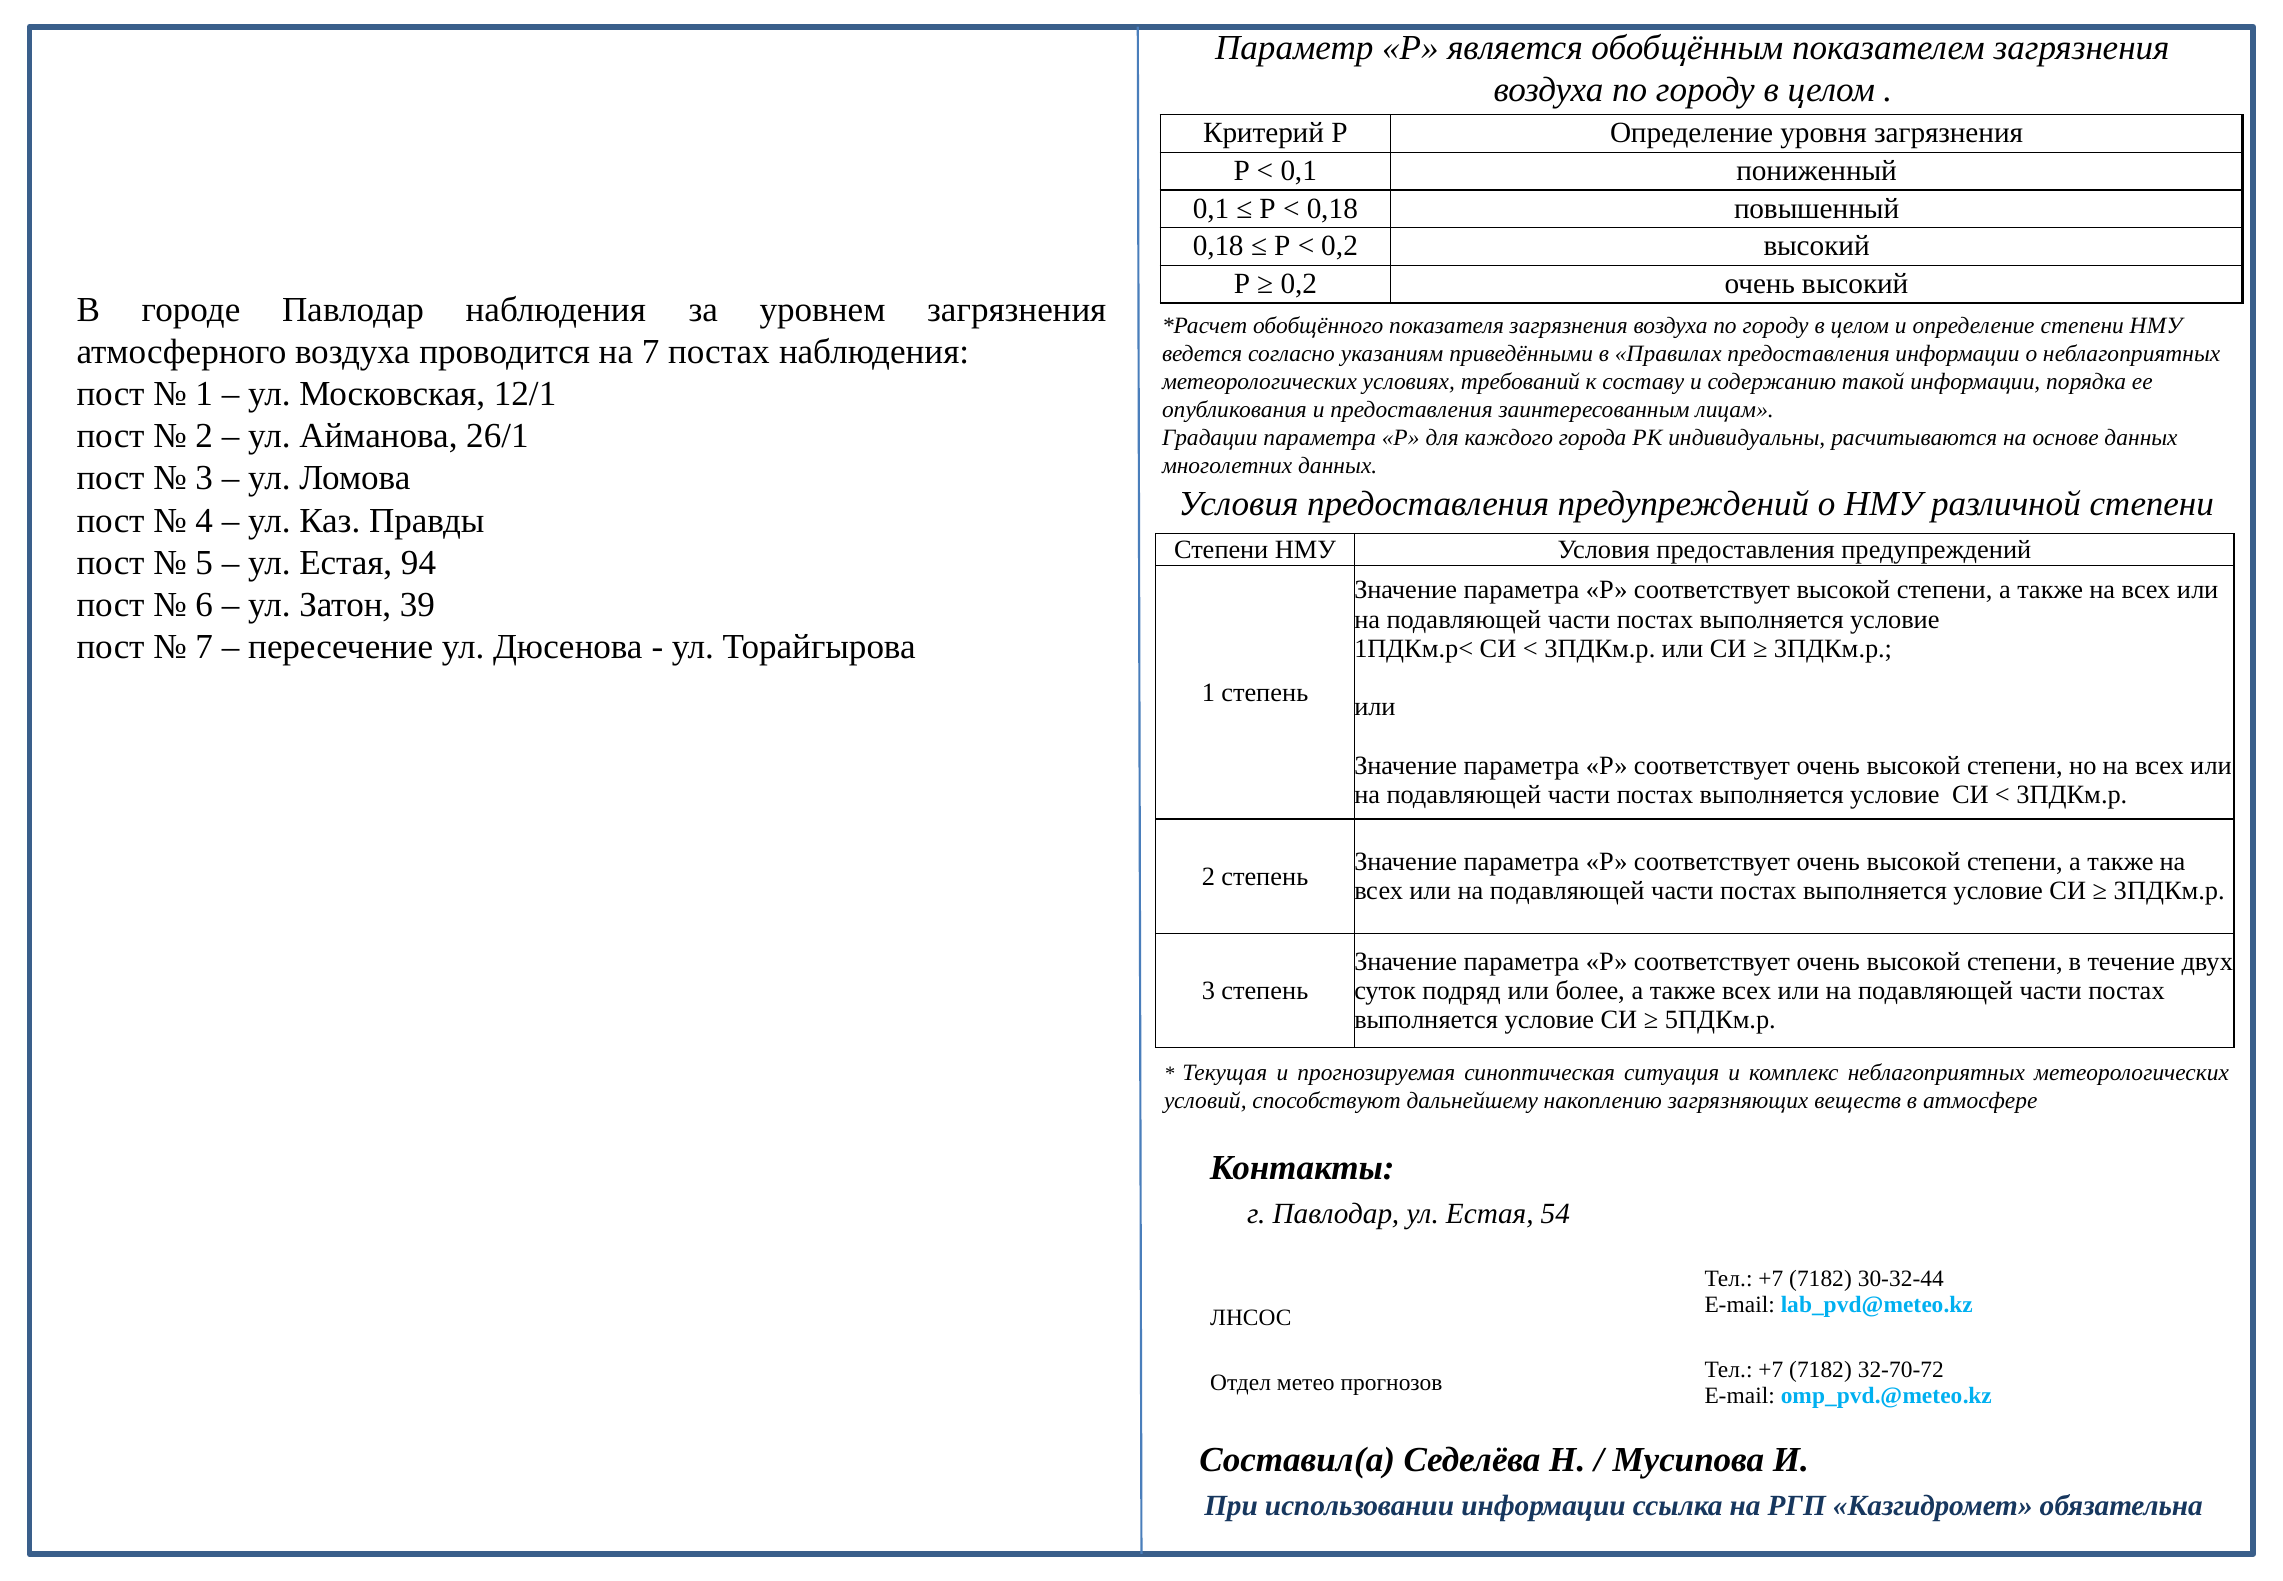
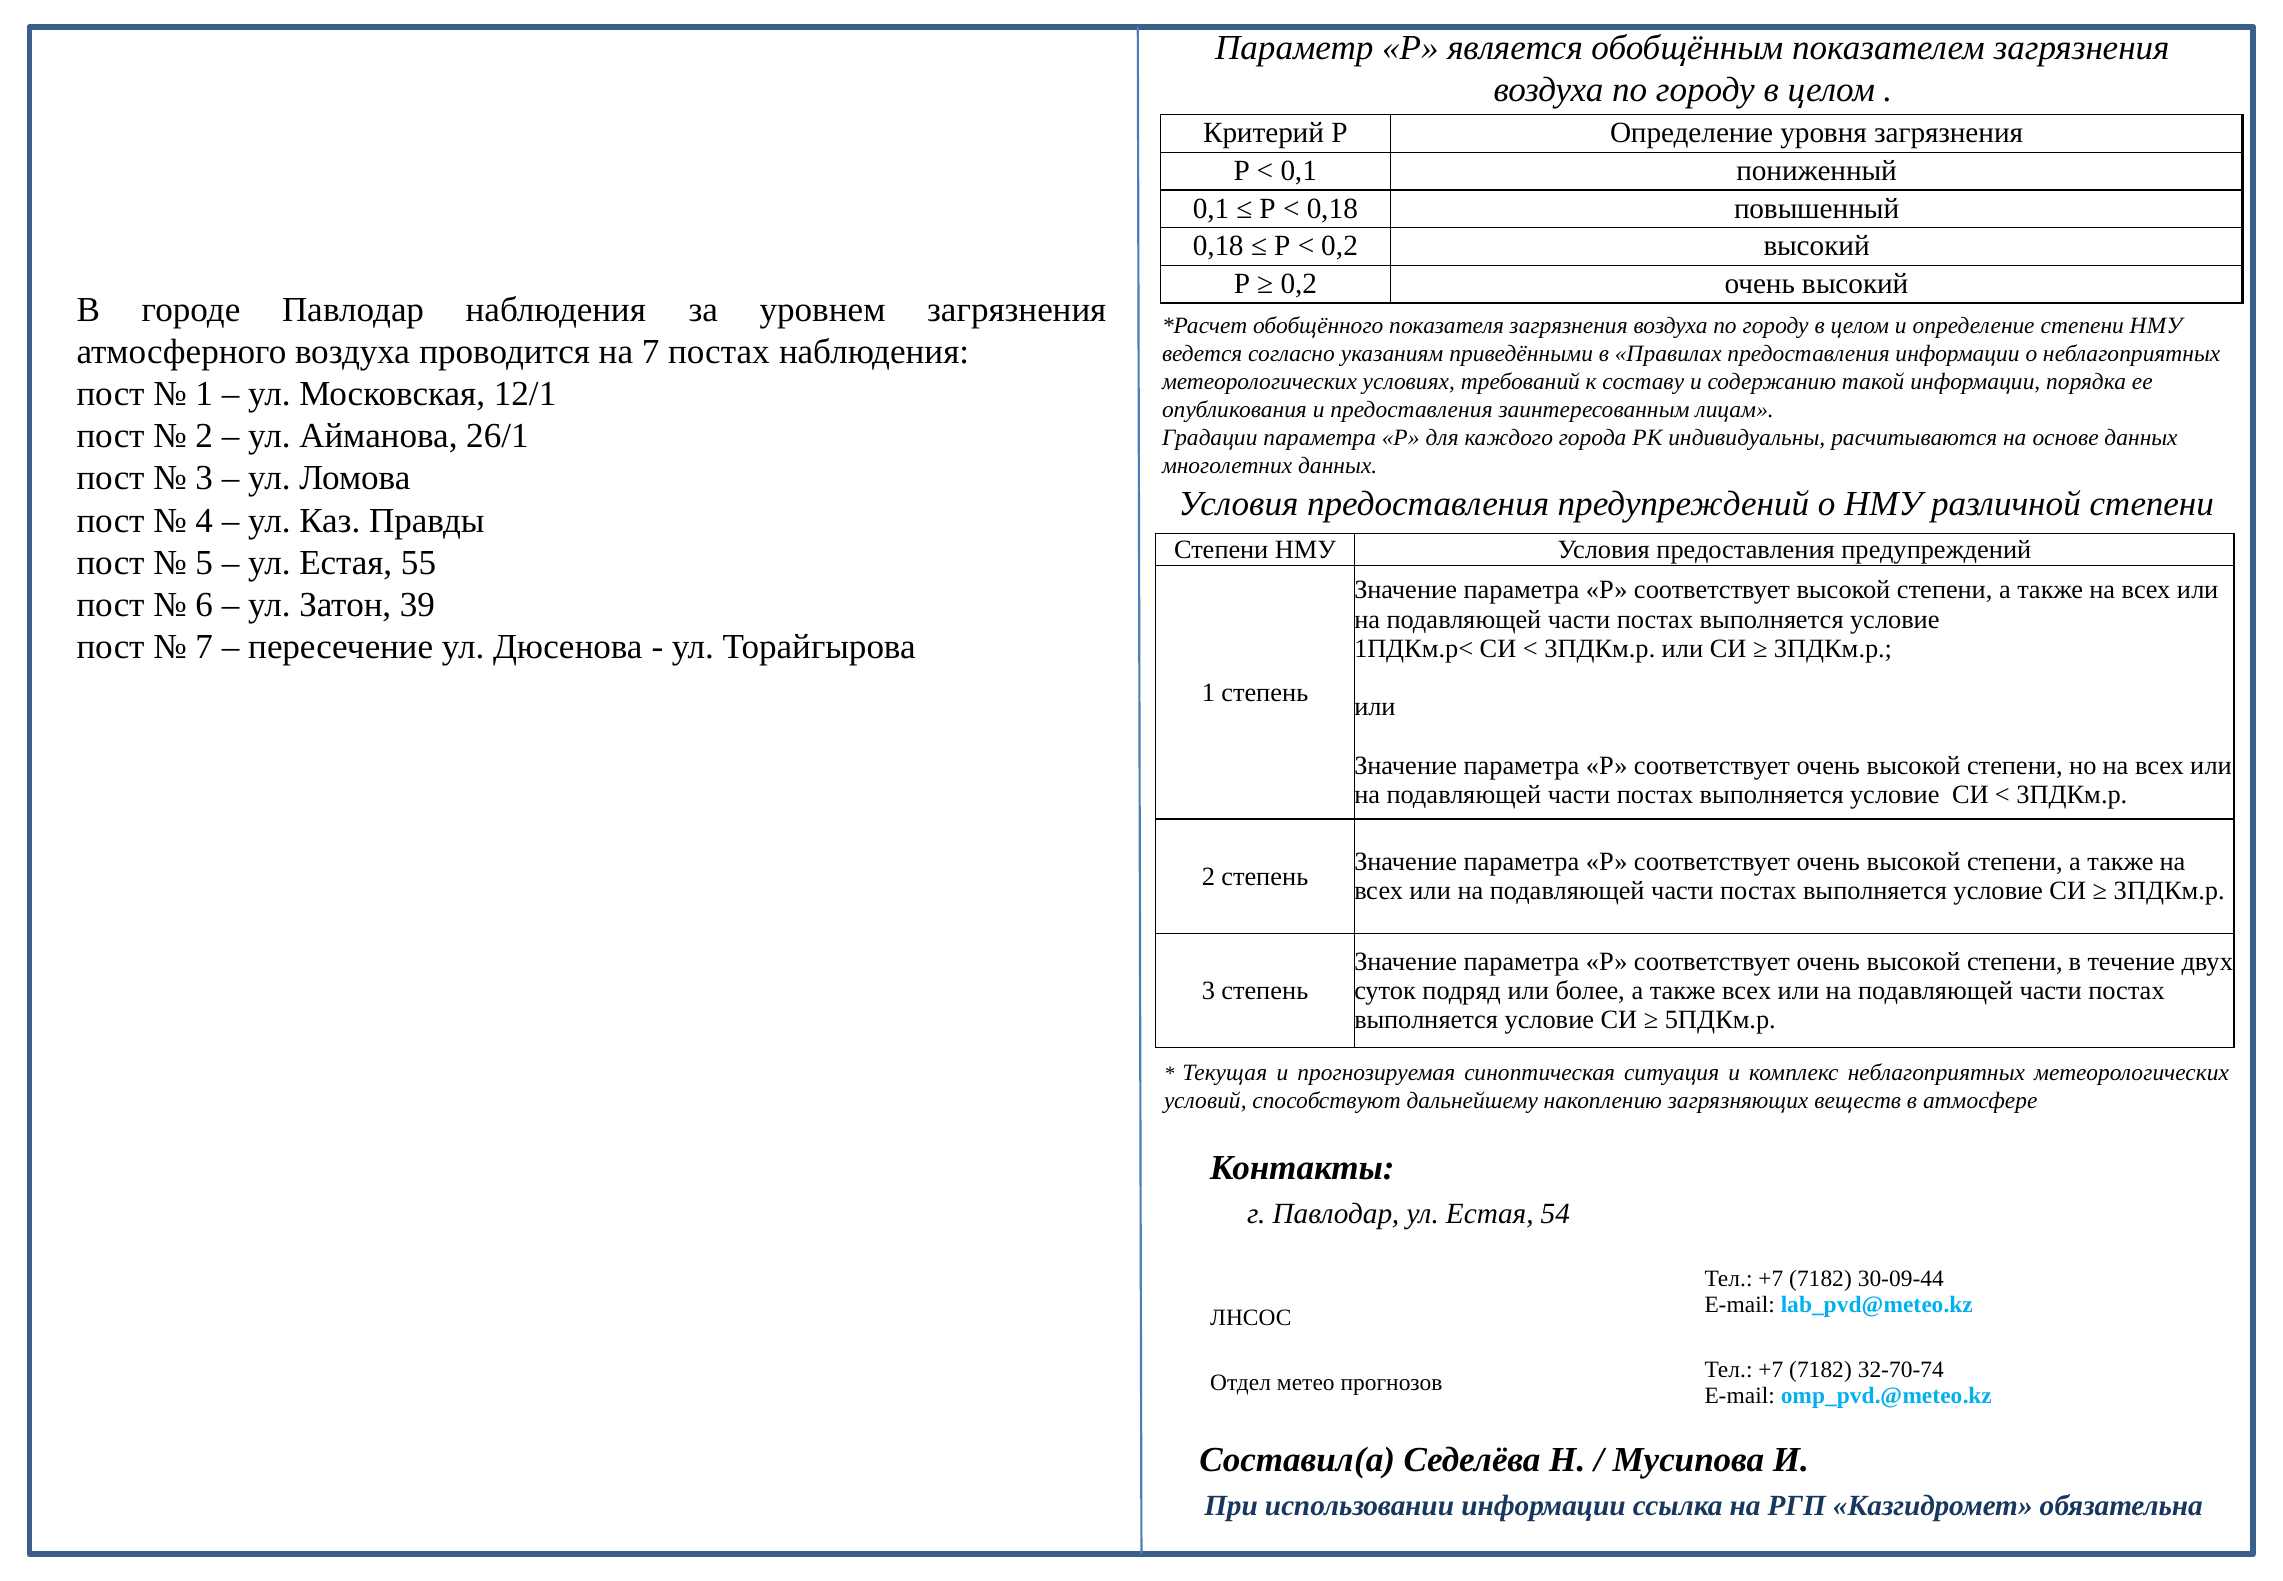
94: 94 -> 55 (419, 562)
30-32-44: 30-32-44 -> 30-09-44 (1901, 1278)
32-70-72: 32-70-72 -> 32-70-74 (1901, 1369)
